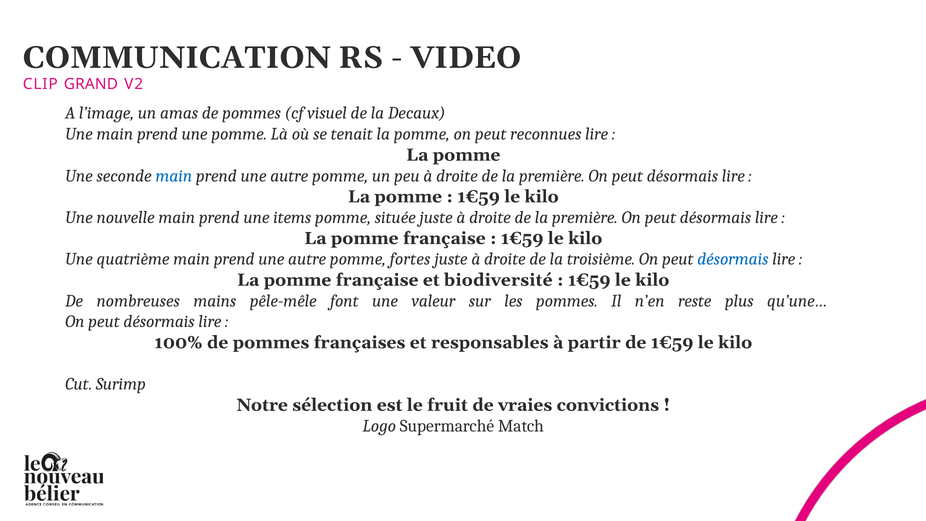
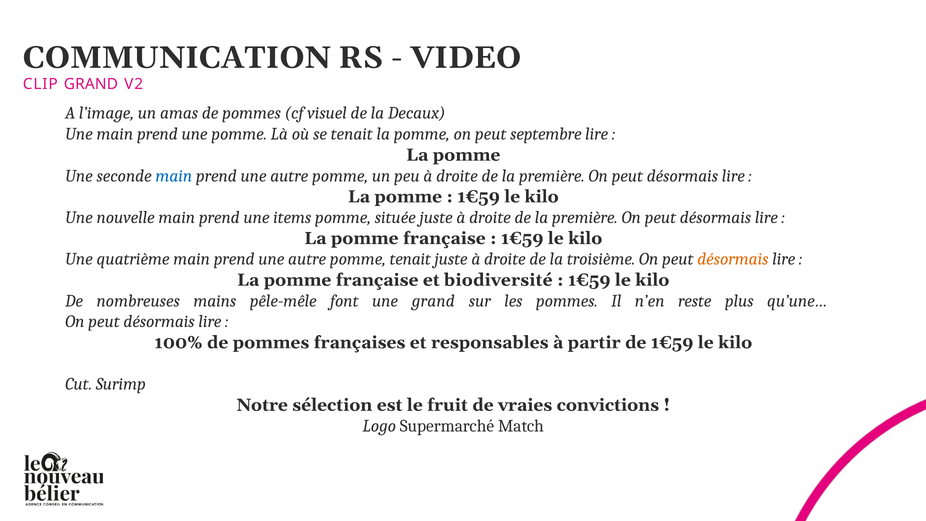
reconnues: reconnues -> septembre (546, 134)
pomme fortes: fortes -> tenait (410, 259)
désormais colour: blue -> orange (733, 259)
une valeur: valeur -> grand (433, 301)
